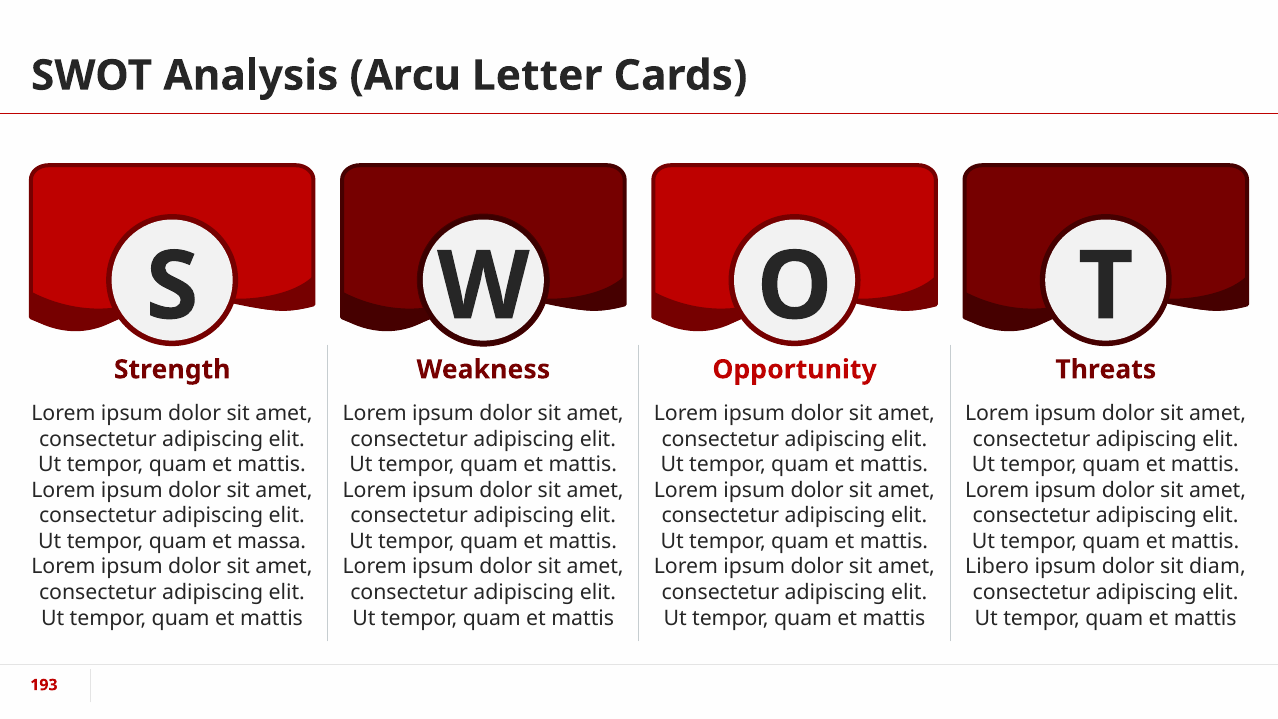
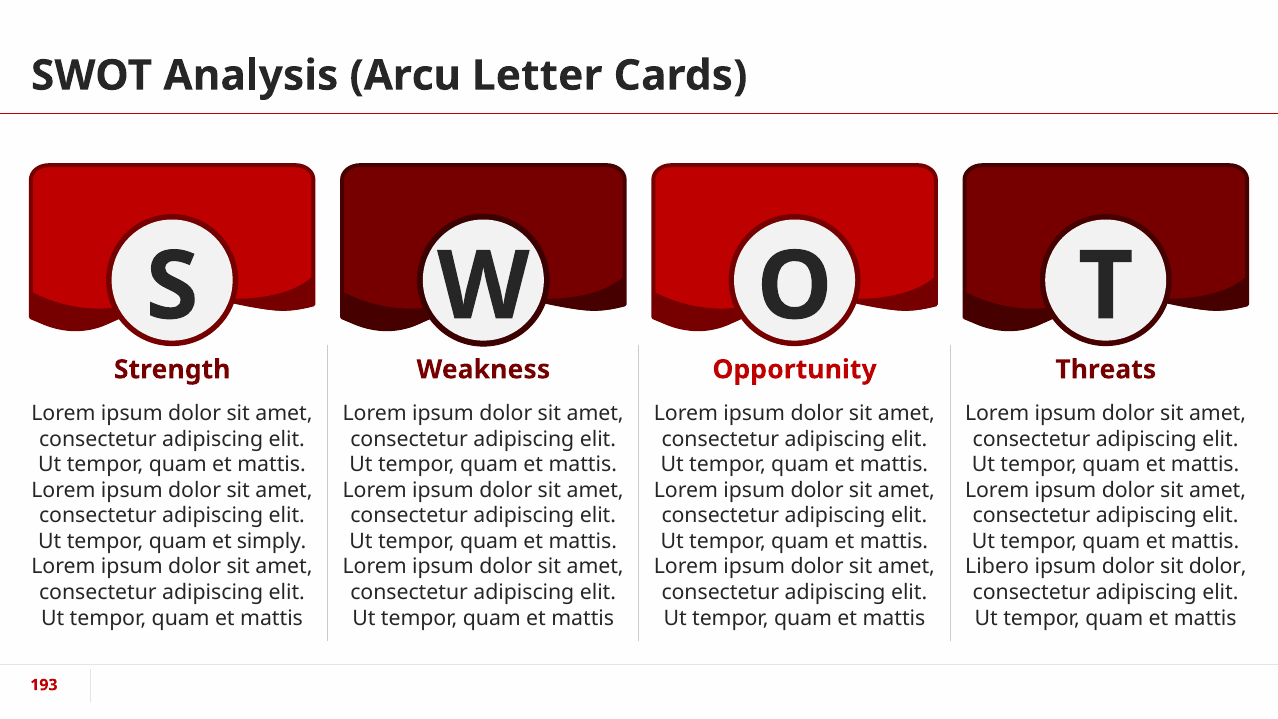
massa: massa -> simply (272, 541)
sit diam: diam -> dolor (1218, 567)
